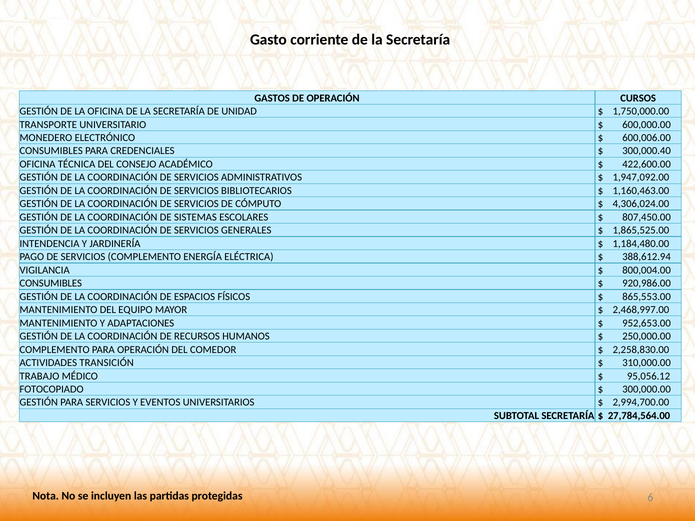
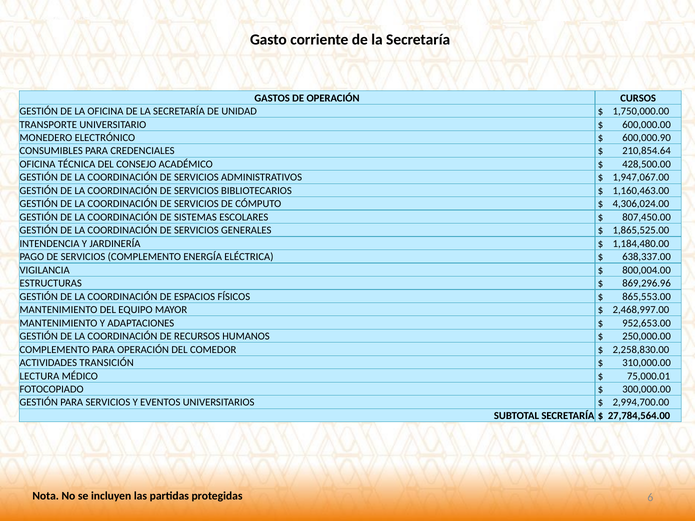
600,006.00: 600,006.00 -> 600,000.90 (647, 138)
300,000.40: 300,000.40 -> 210,854.64 (647, 151)
422,600.00: 422,600.00 -> 428,500.00 (647, 164)
1,947,092.00: 1,947,092.00 -> 1,947,067.00 (641, 178)
388,612.94: 388,612.94 -> 638,337.00 (647, 257)
CONSUMIBLES: CONSUMIBLES -> ESTRUCTURAS (51, 283)
920,986.00: 920,986.00 -> 869,296.96 (647, 283)
TRABAJO: TRABAJO -> LECTURA (39, 376)
95,056.12: 95,056.12 -> 75,000.01 (649, 376)
